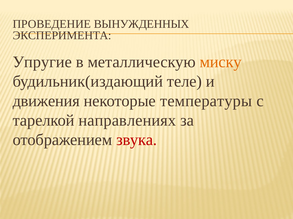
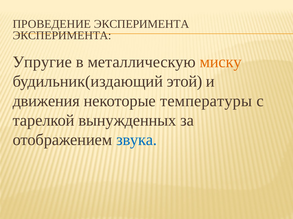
ПРОВЕДЕНИЕ ВЫНУЖДЕННЫХ: ВЫНУЖДЕННЫХ -> ЭКСПЕРИМЕНТА (142, 24)
теле: теле -> этой (185, 82)
направлениях: направлениях -> вынужденных (127, 121)
звука colour: red -> blue (137, 140)
